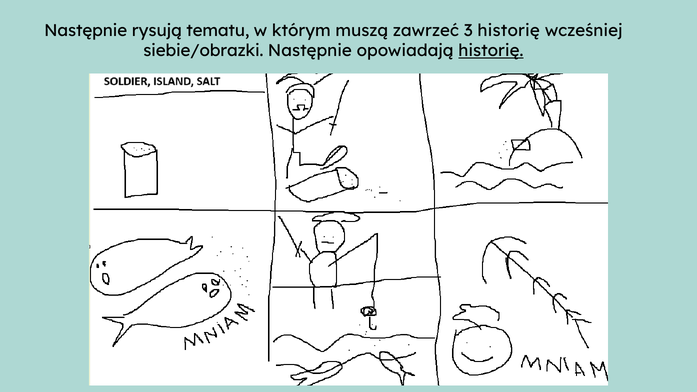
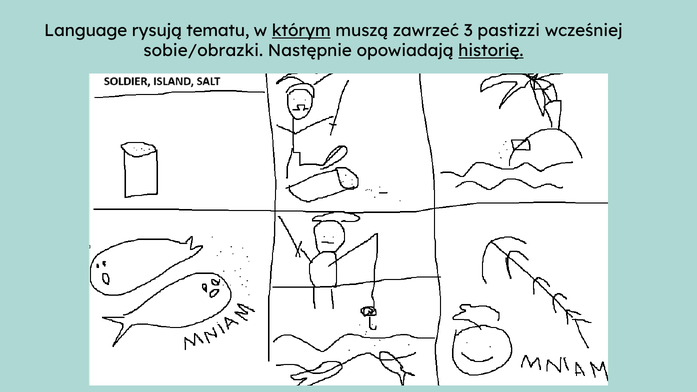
Następnie: Następnie -> Language (86, 31)
którym underline: none -> present (301, 31)
3 historię: historię -> pastizzi (509, 31)
siebie/obrazki: siebie/obrazki -> sobie/obrazki (203, 51)
